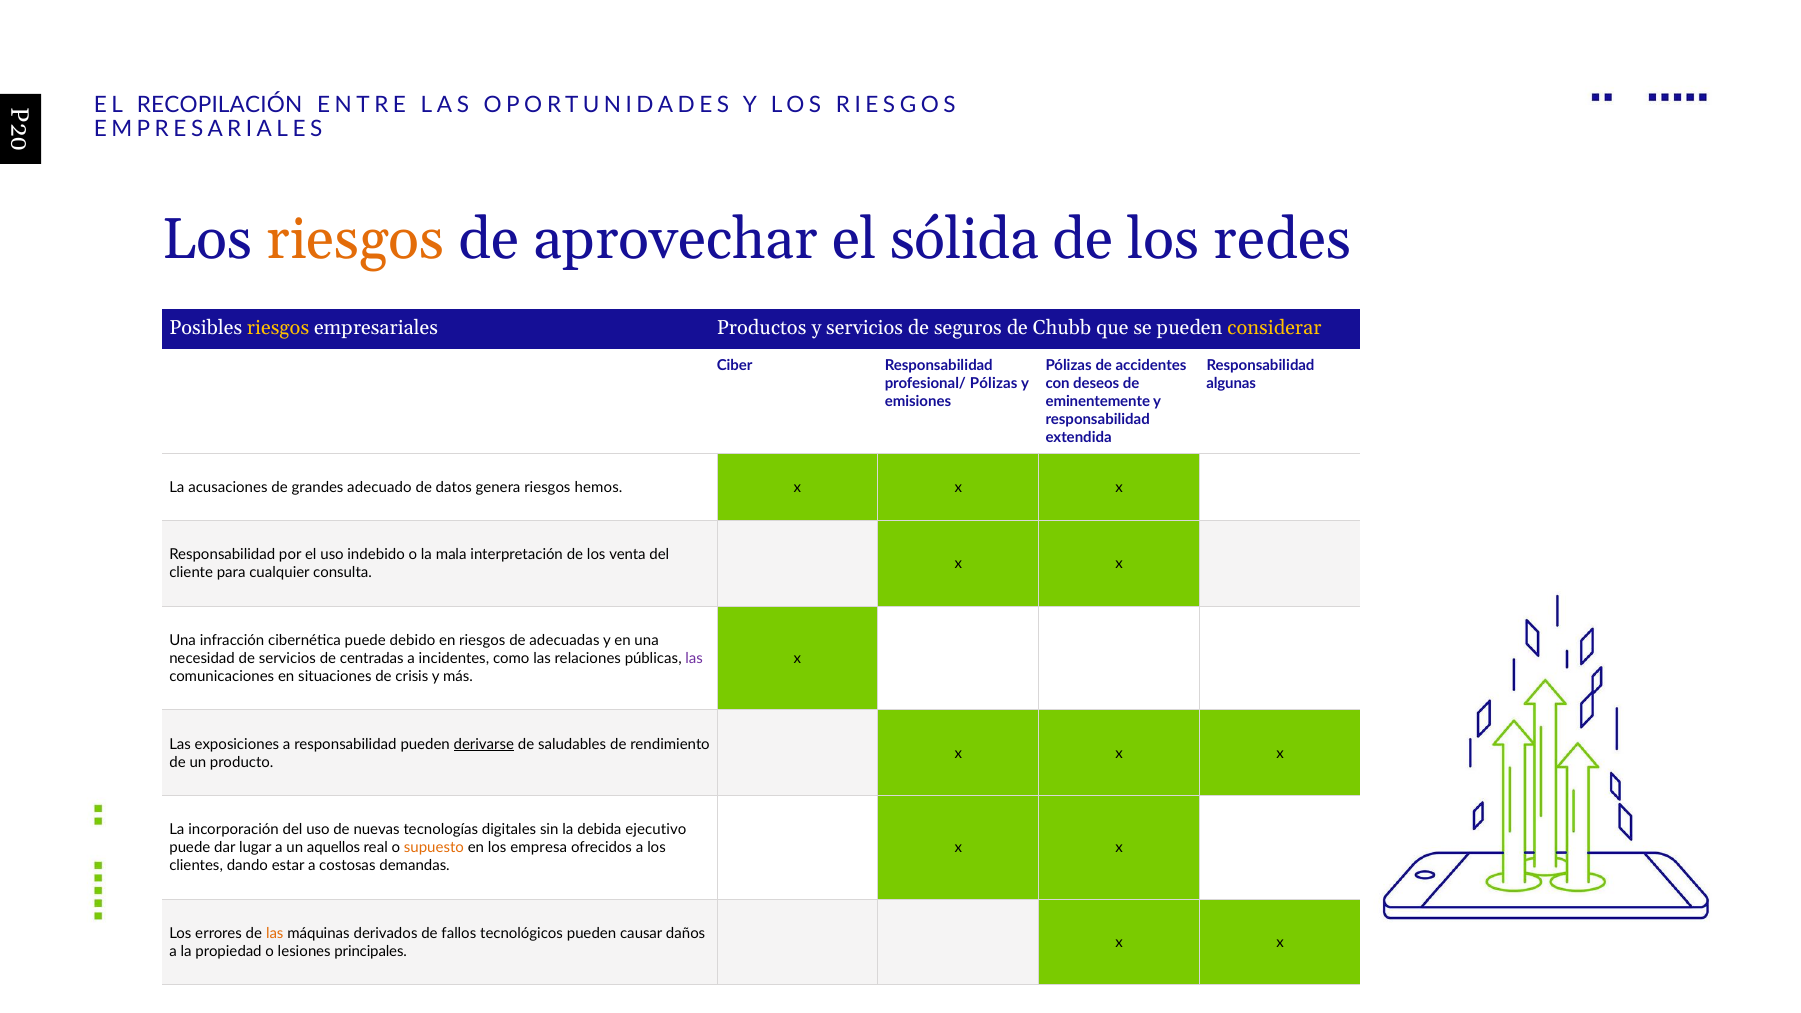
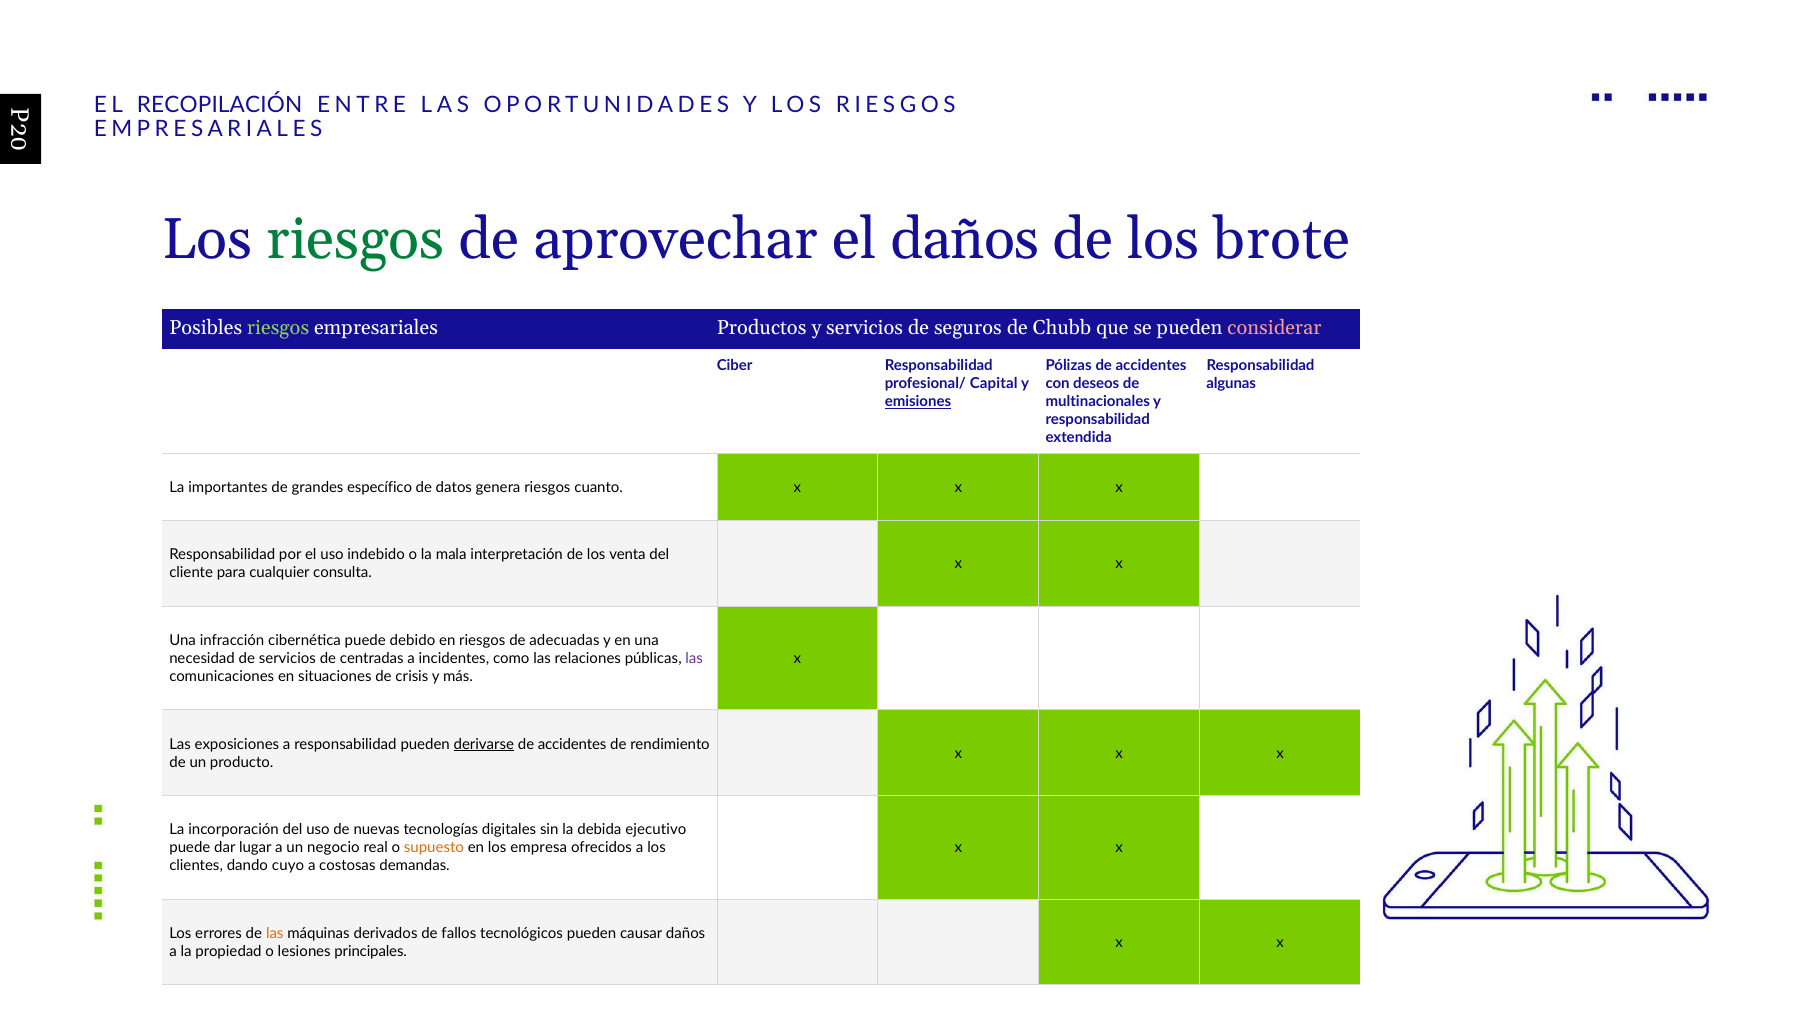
riesgos colour: orange -> green (356, 239)
el sólida: sólida -> daños (965, 239)
redes: redes -> brote (1282, 239)
riesgos colour: yellow -> light green (278, 328)
considerar colour: yellow -> pink (1274, 328)
profesional/ Pólizas: Pólizas -> Capital (994, 384)
emisiones underline: none -> present (918, 402)
eminentemente: eminentemente -> multinacionales (1098, 402)
acusaciones: acusaciones -> importantes (228, 487)
adecuado: adecuado -> específico (380, 487)
hemos: hemos -> cuanto (599, 487)
saludables: saludables -> accidentes (572, 744)
aquellos: aquellos -> negocio (333, 848)
estar: estar -> cuyo (288, 866)
